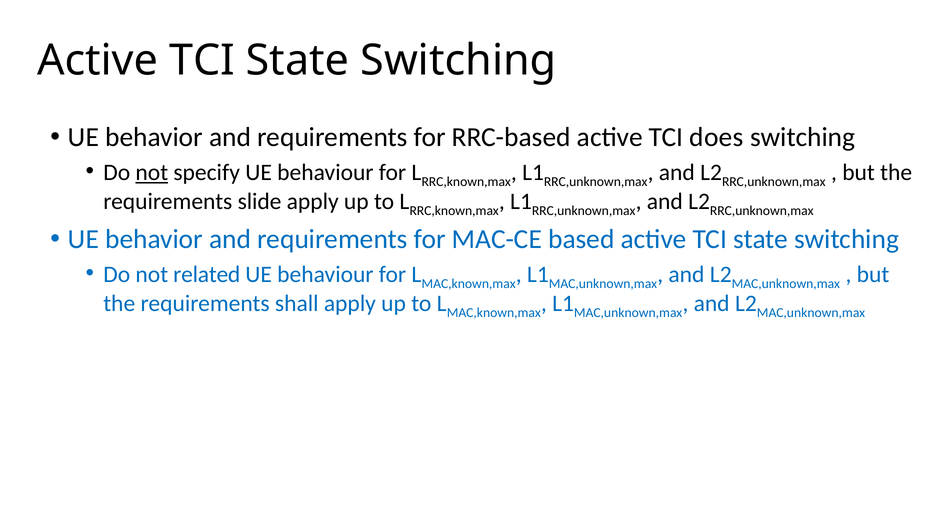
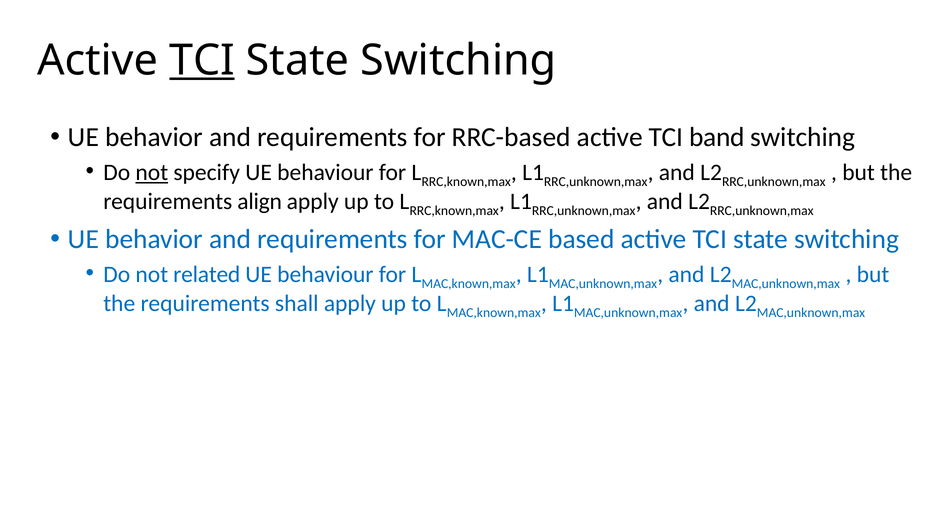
TCI underline: none -> present (202, 60)
does: does -> band (717, 137)
slide: slide -> align (260, 201)
